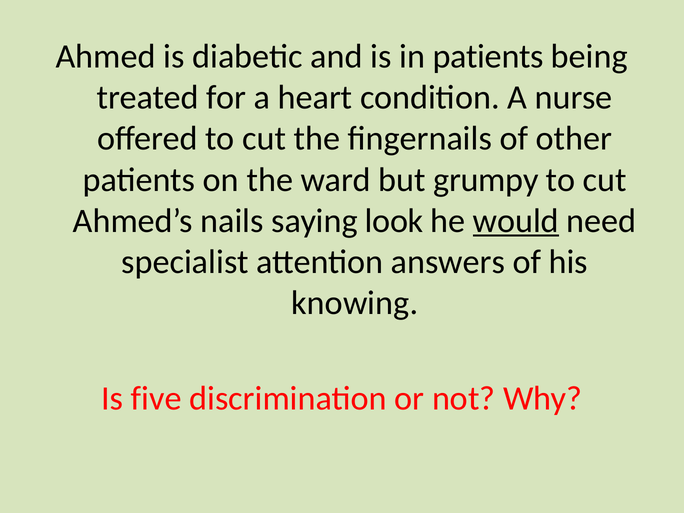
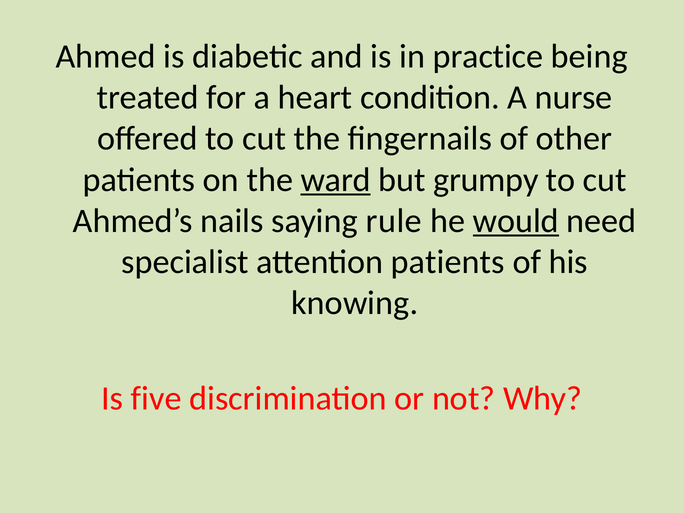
in patients: patients -> practice (488, 57)
ward underline: none -> present (336, 180)
look: look -> rule (394, 221)
attention answers: answers -> patients (448, 262)
